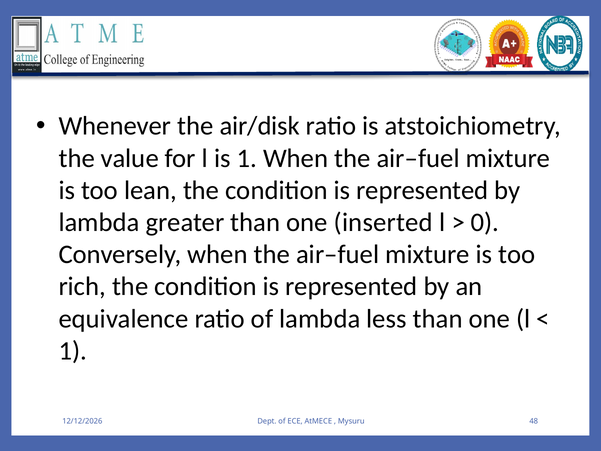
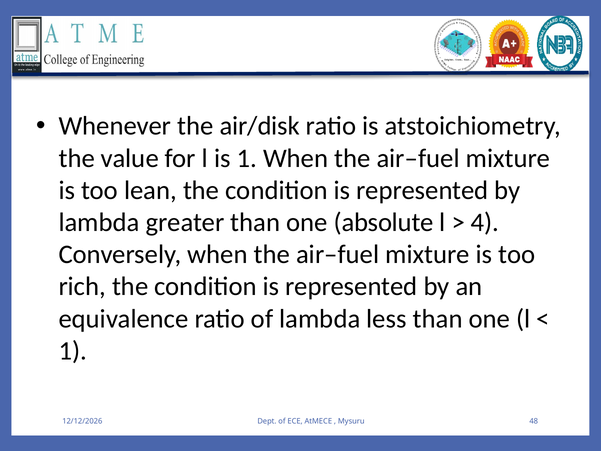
inserted: inserted -> absolute (384, 222)
0: 0 -> 4 (485, 222)
